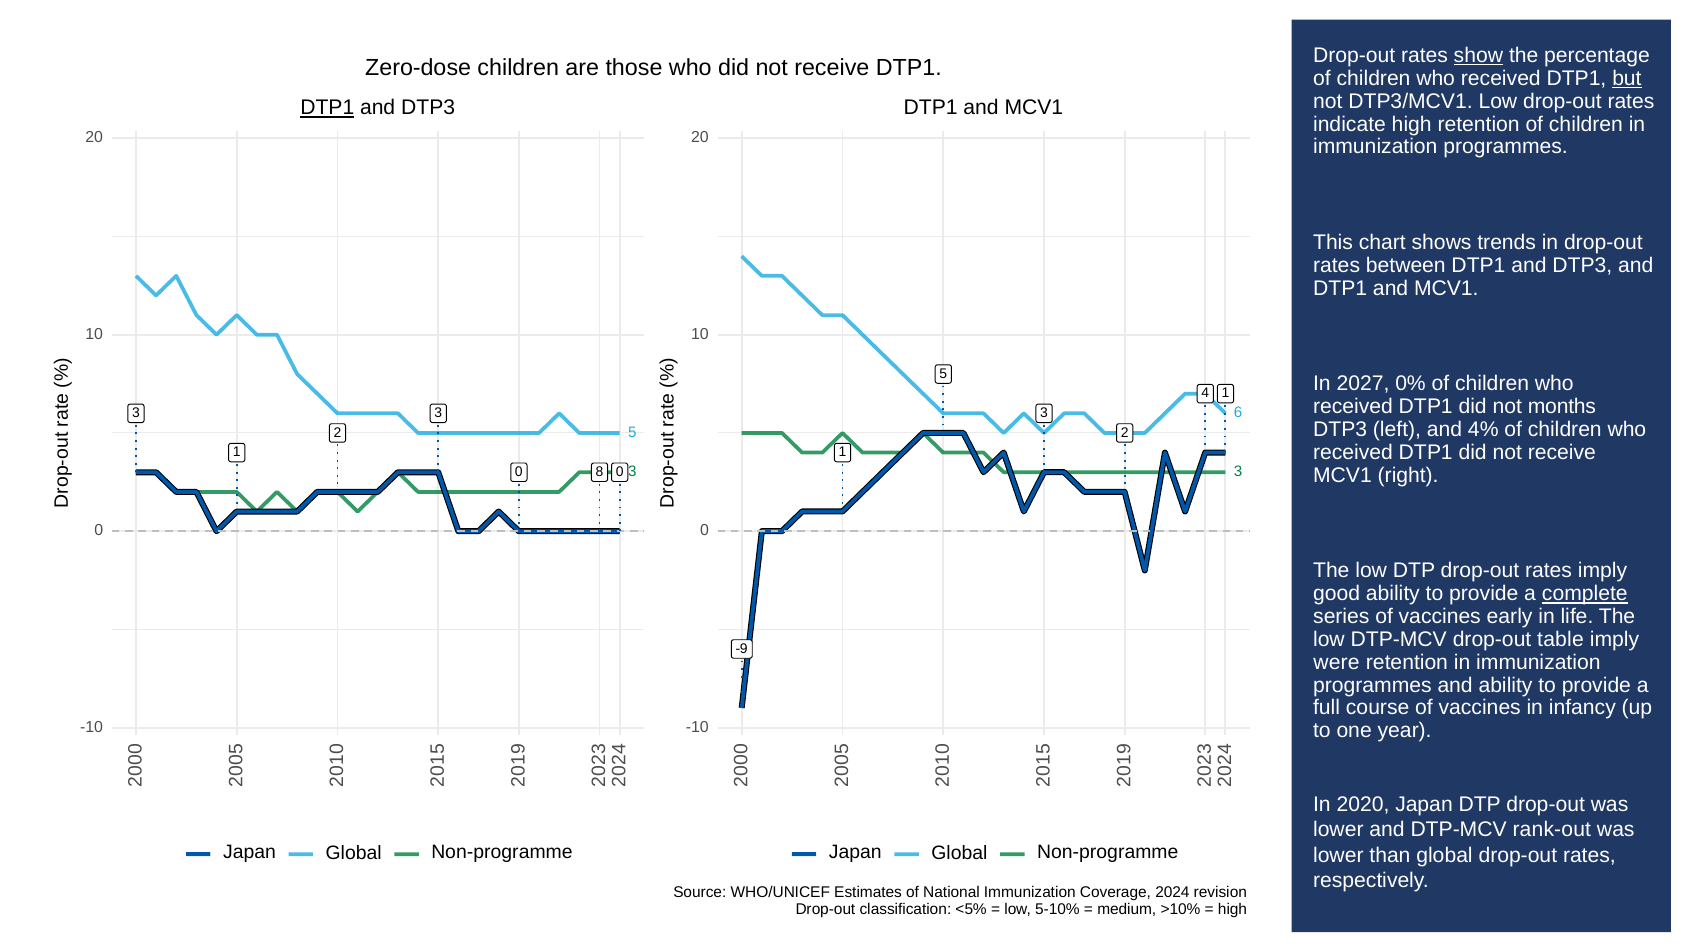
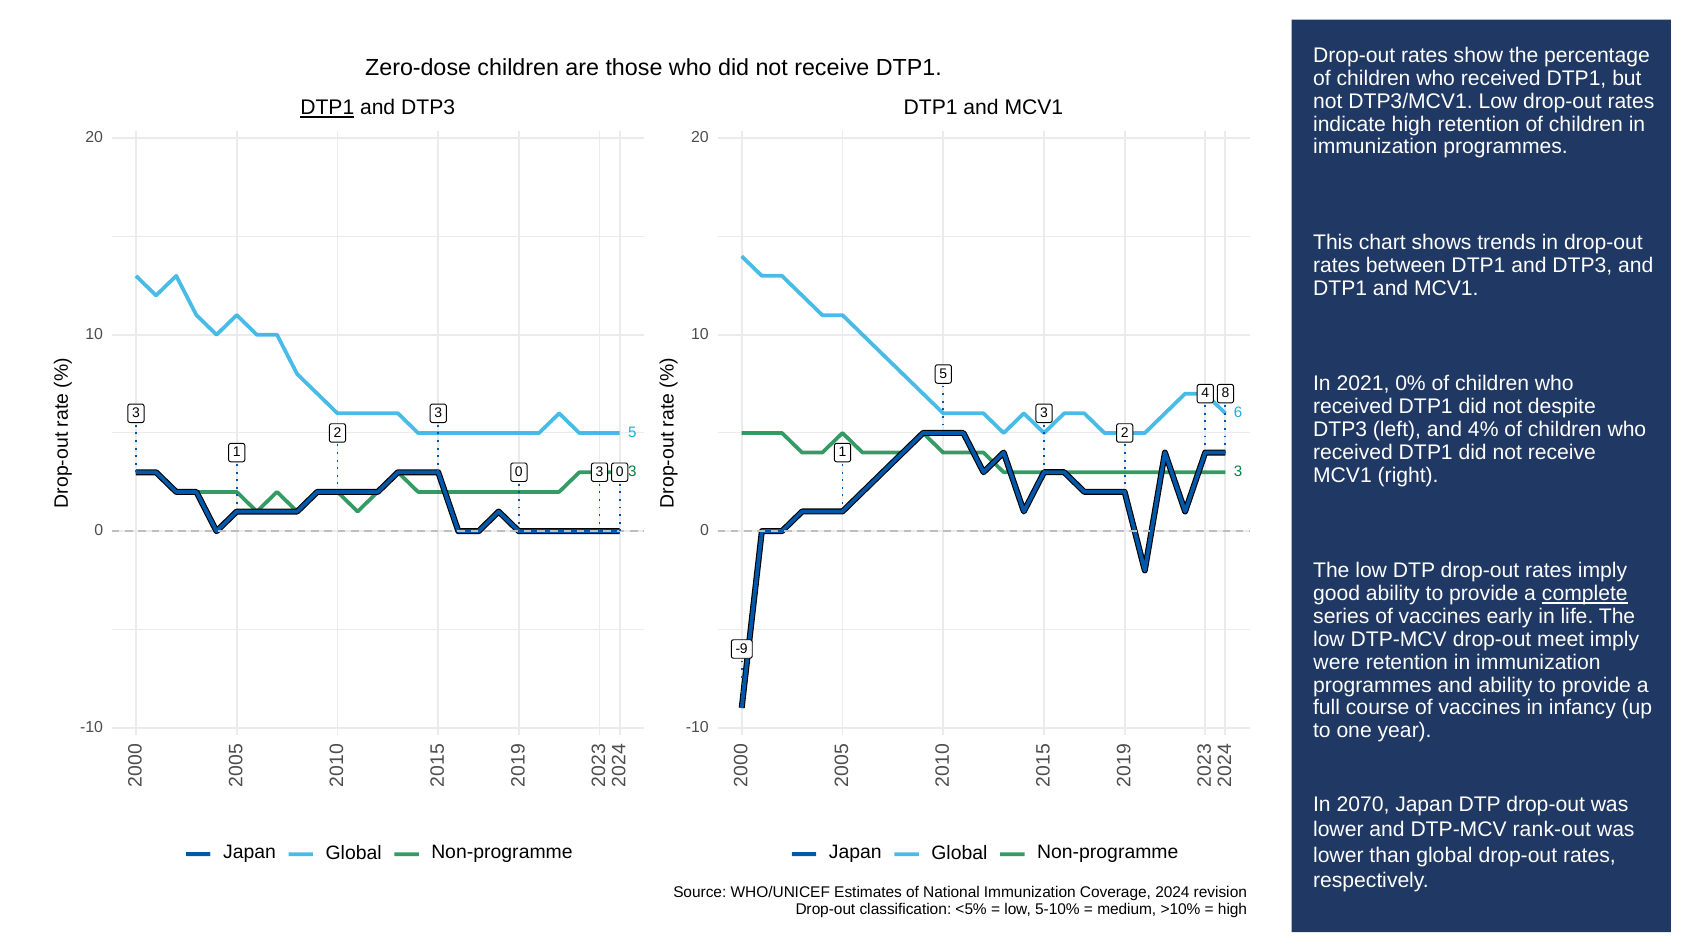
show underline: present -> none (1478, 56)
but underline: present -> none (1627, 78)
2027: 2027 -> 2021 (1363, 384)
4 1: 1 -> 8 (1225, 393)
months: months -> despite (1562, 407)
0 8: 8 -> 3 (599, 472)
table: table -> meet (1561, 639)
2020: 2020 -> 2070 (1363, 804)
